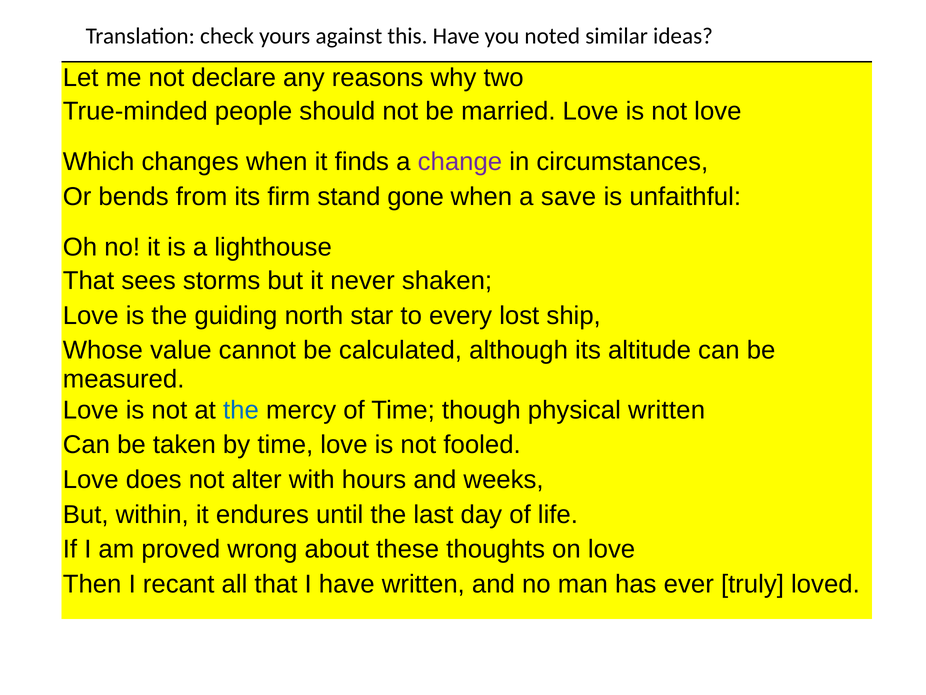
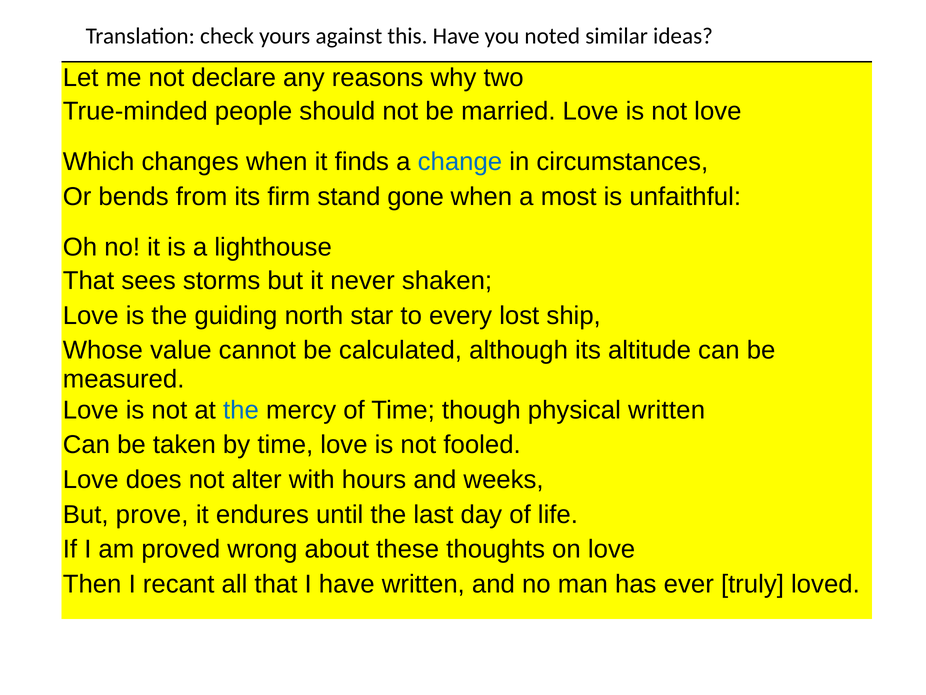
change colour: purple -> blue (460, 162)
save: save -> most (569, 197)
within: within -> prove (152, 514)
